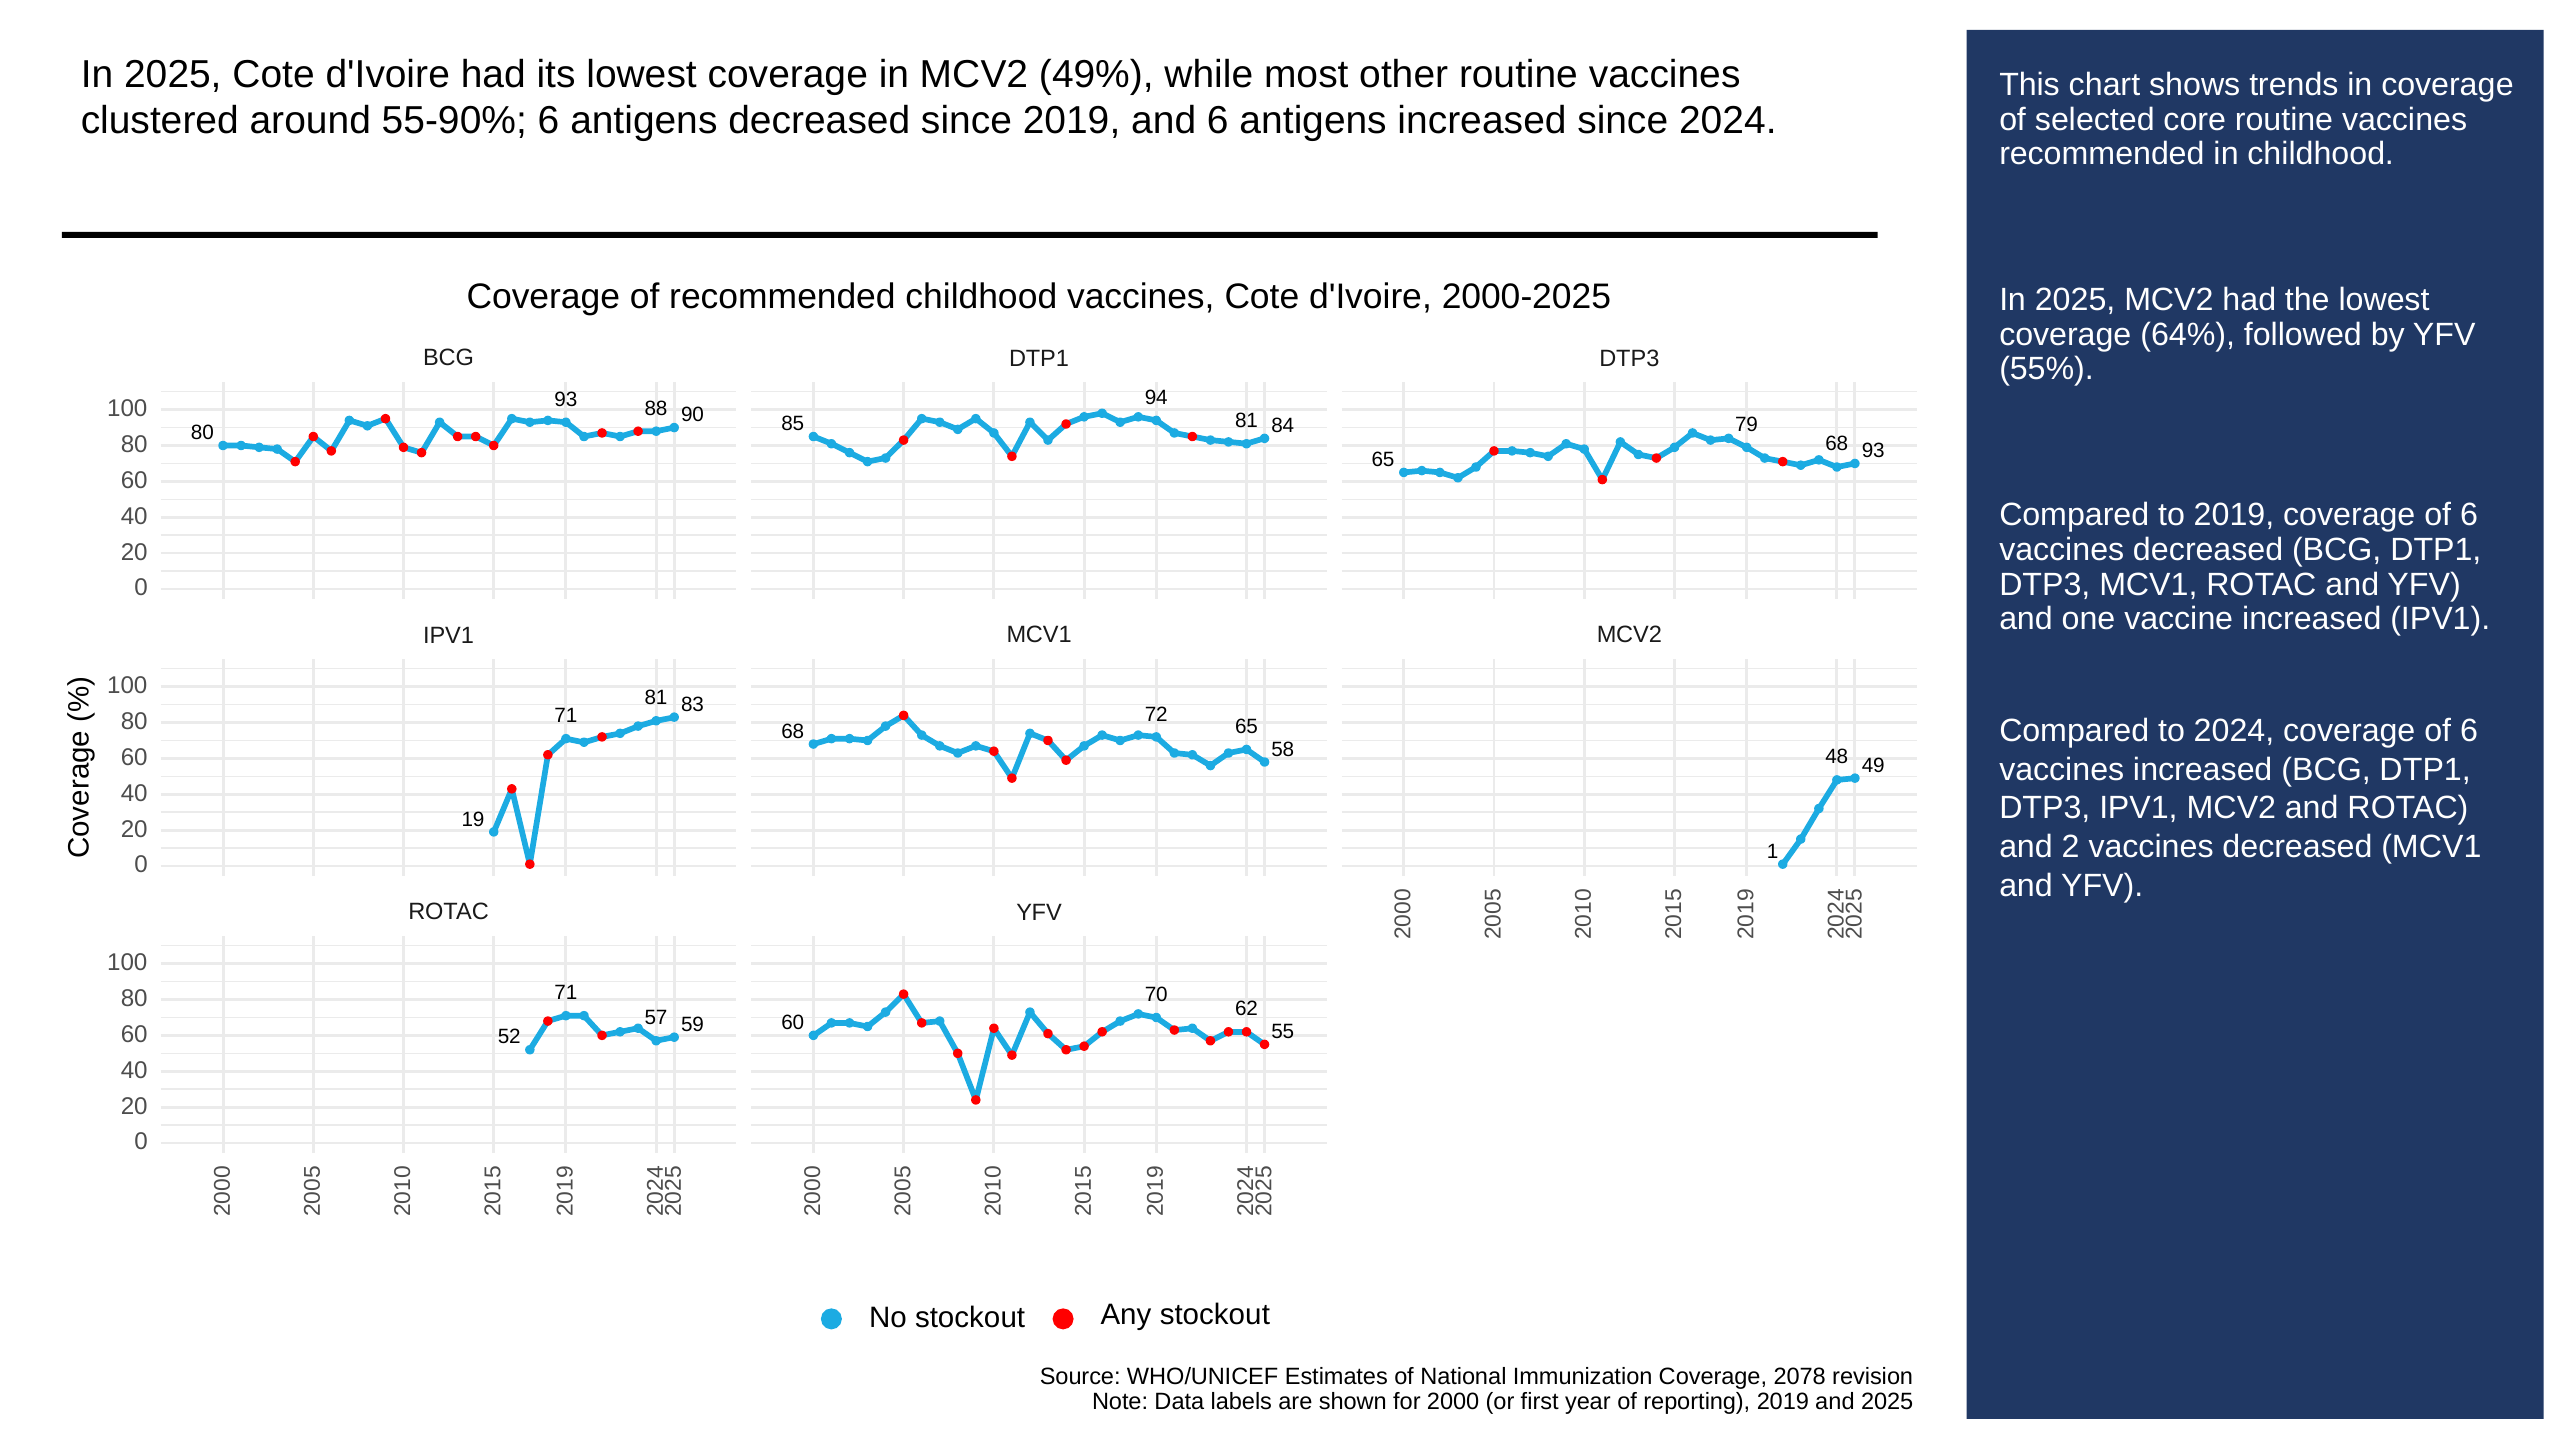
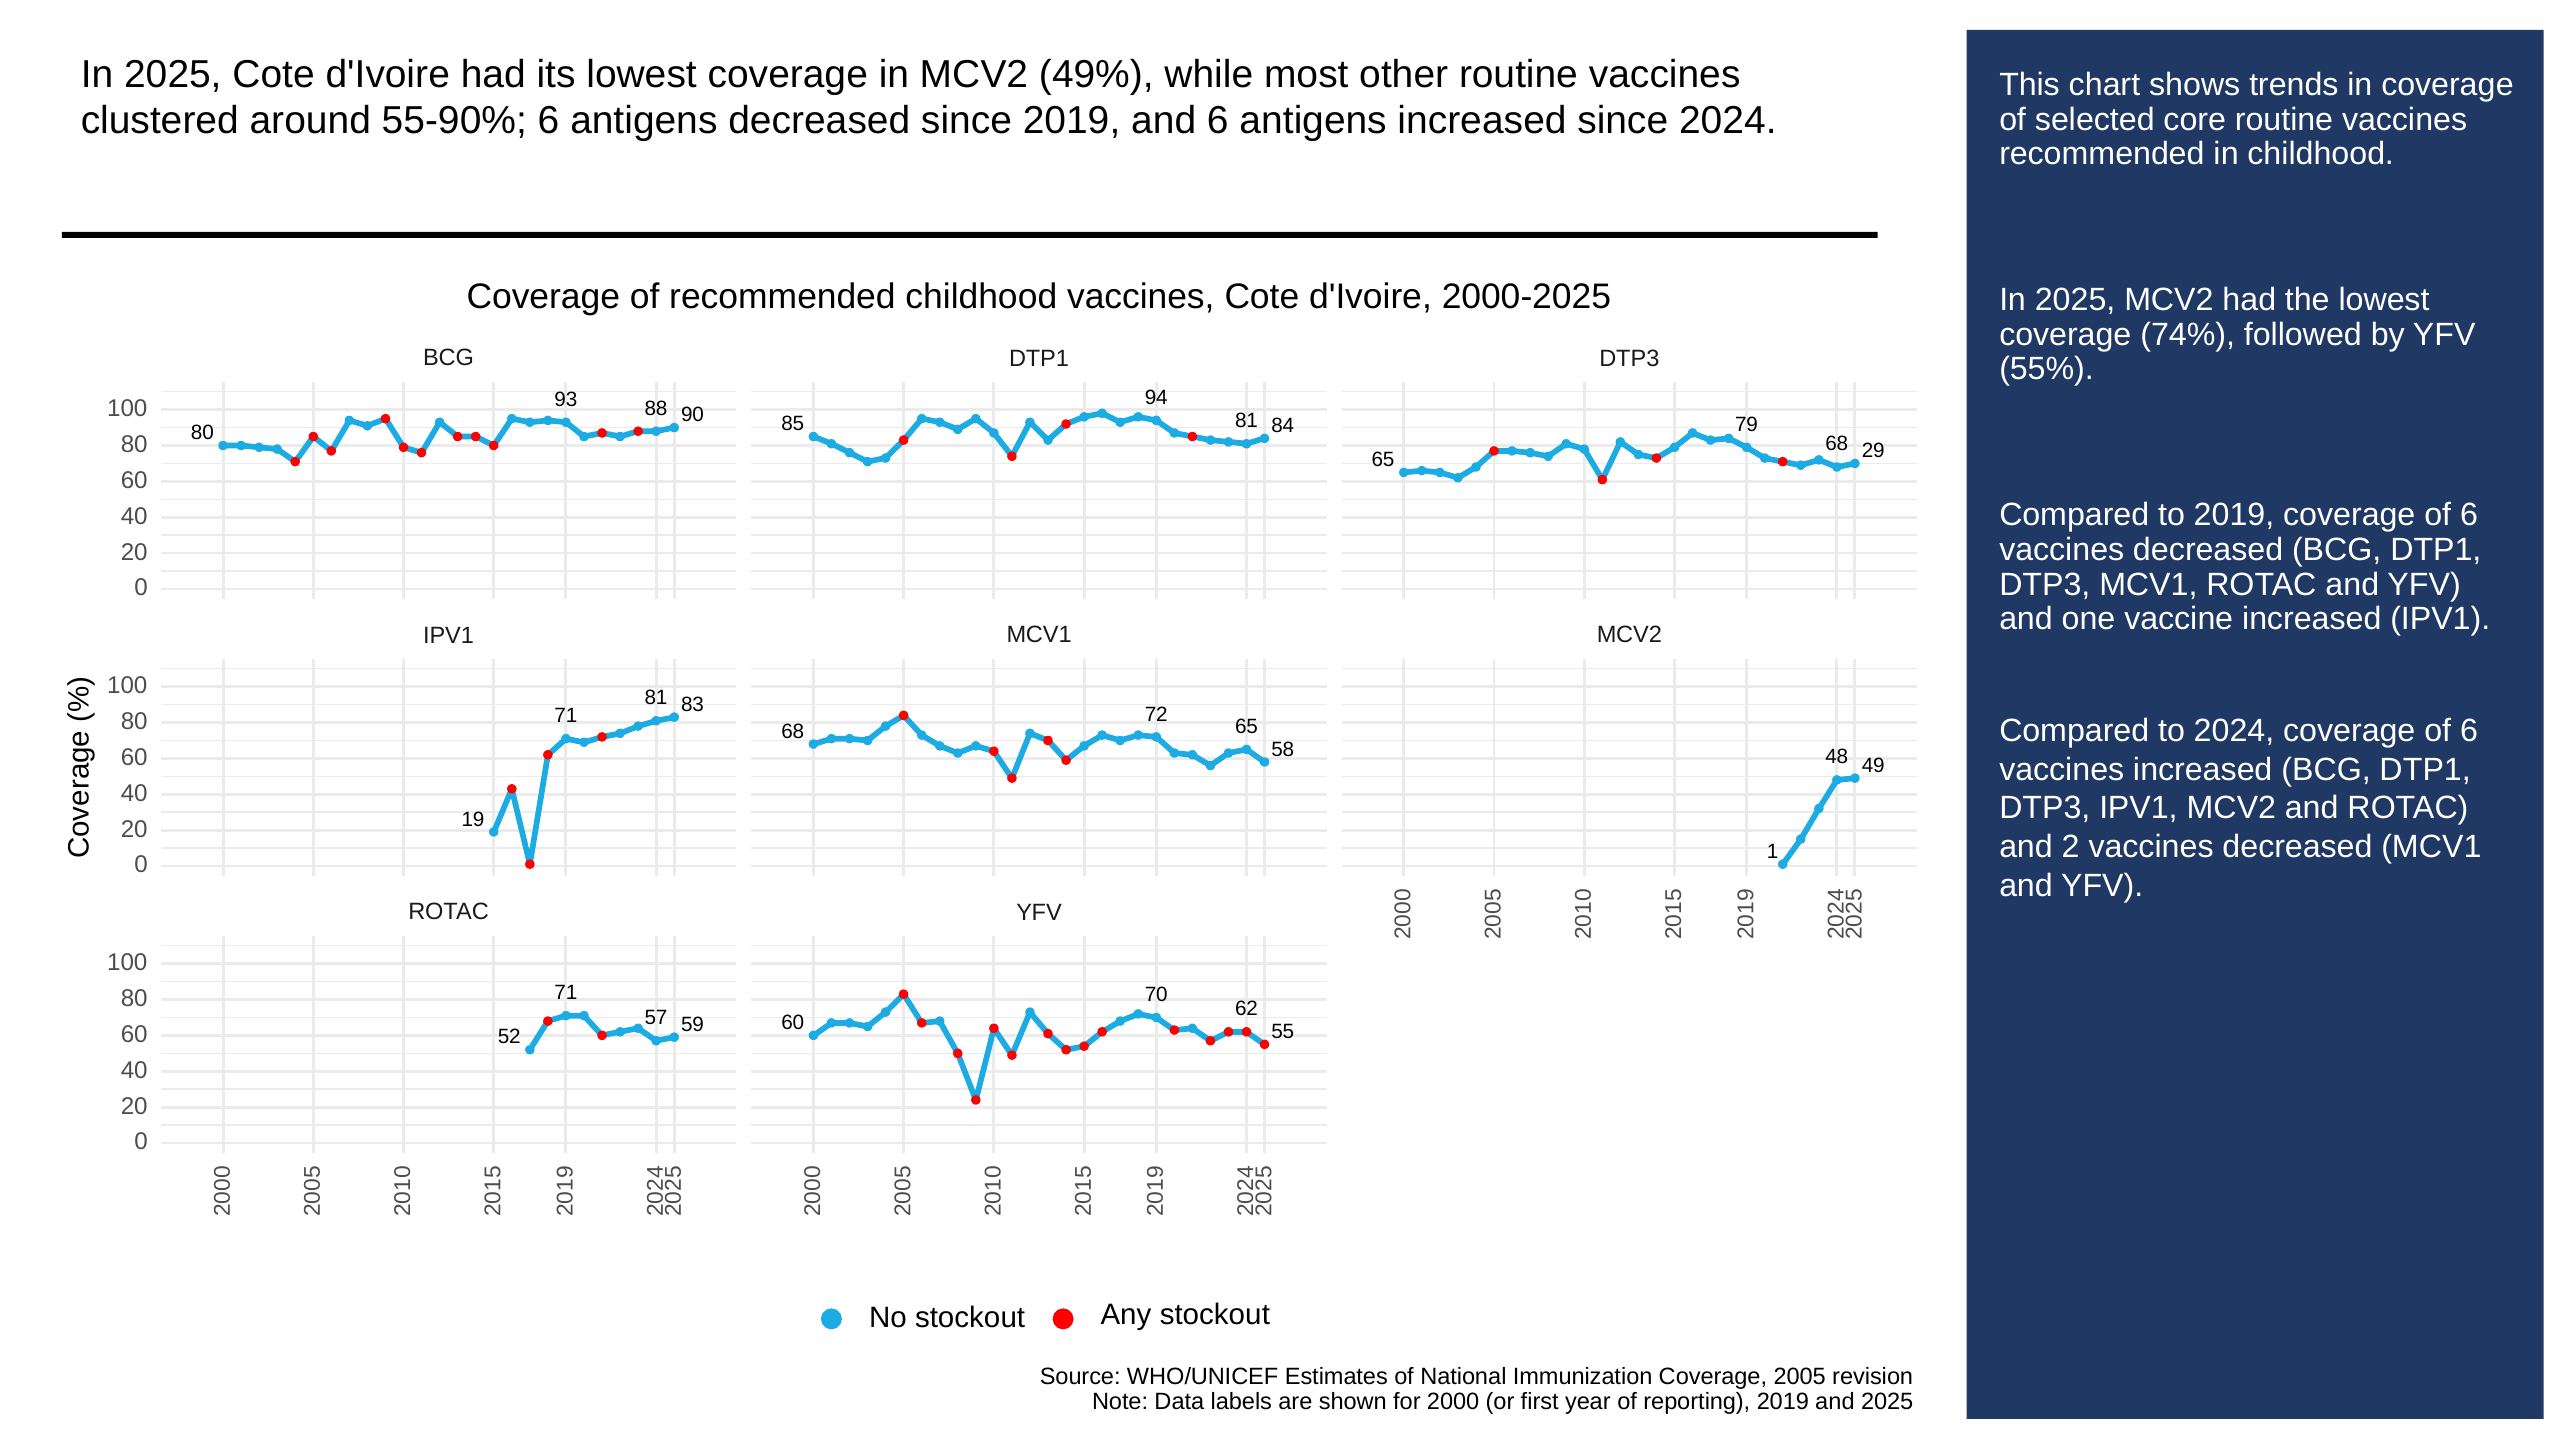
64%: 64% -> 74% (2188, 335)
65 93: 93 -> 29 (1873, 451)
2078: 2078 -> 2005 (1800, 1376)
